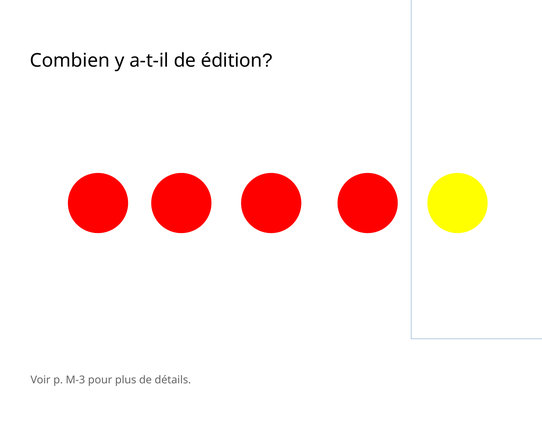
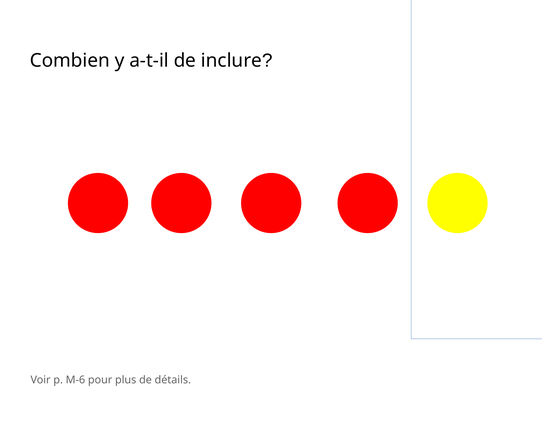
édition: édition -> inclure (231, 60)
M-3: M-3 -> M-6 (75, 380)
